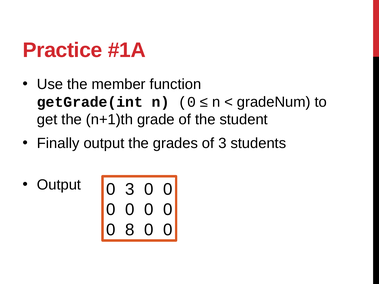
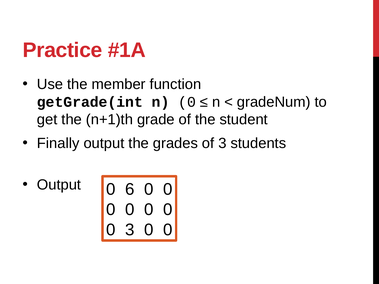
0 3: 3 -> 6 (130, 190)
0 8: 8 -> 3 (130, 230)
